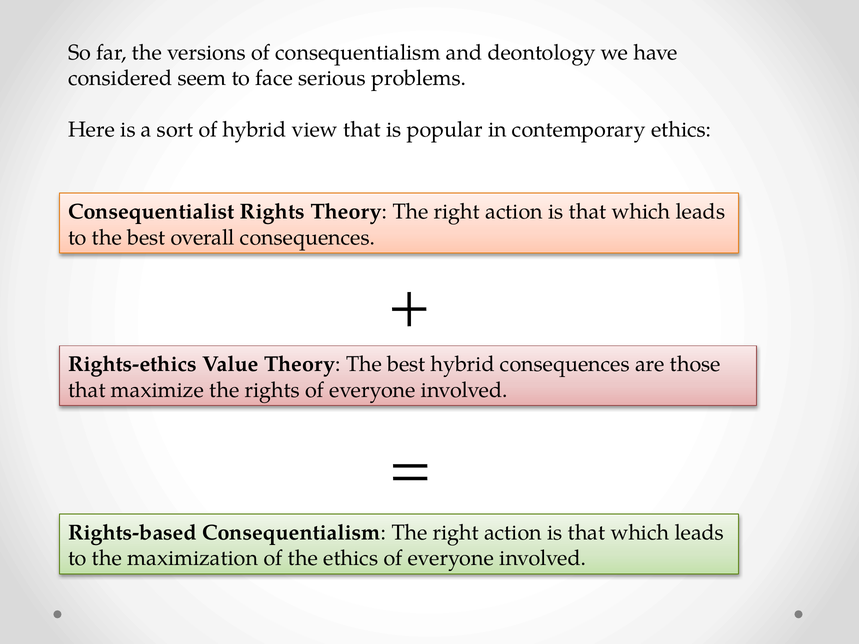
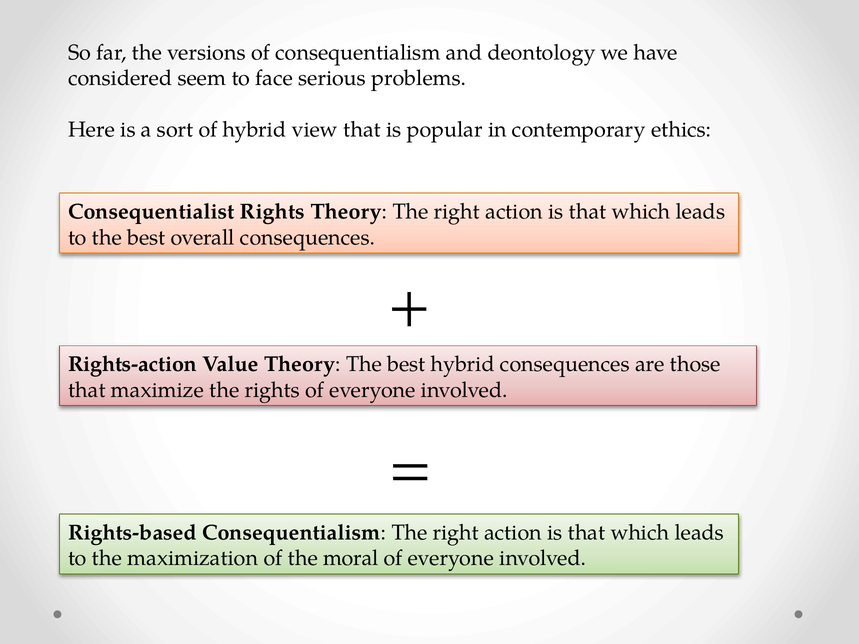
Rights-ethics: Rights-ethics -> Rights-action (133, 364)
the ethics: ethics -> moral (351, 559)
